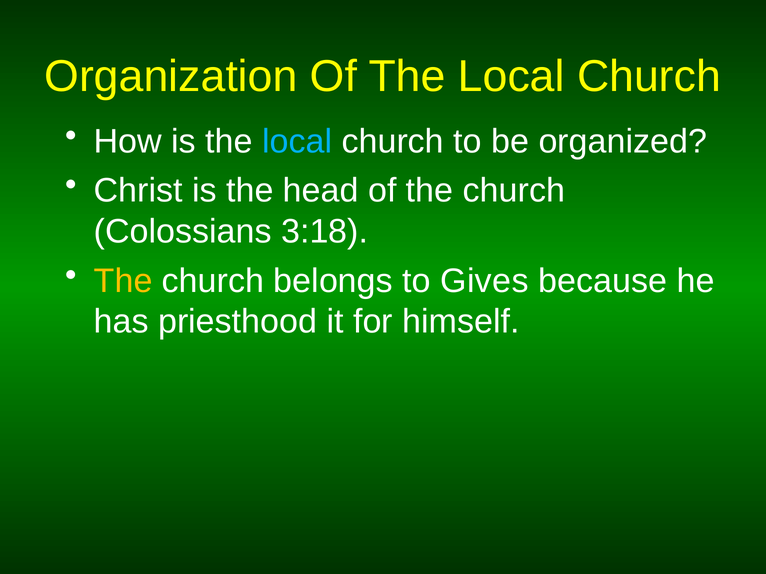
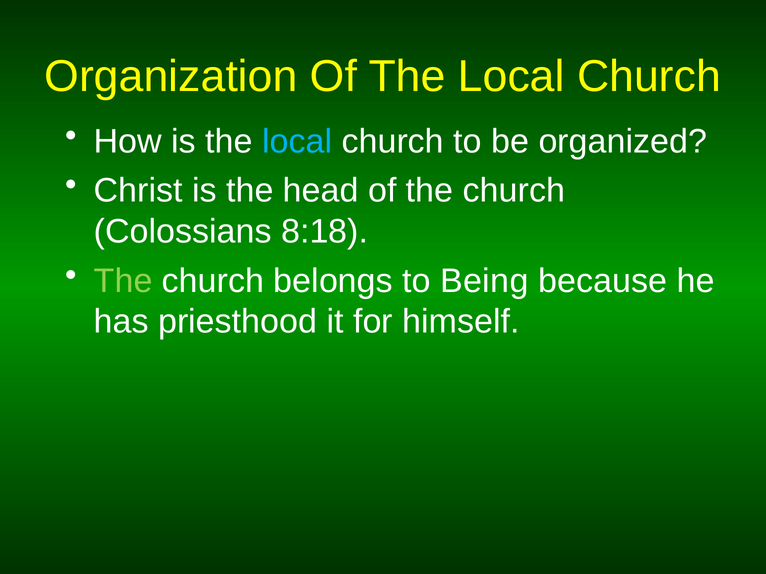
3:18: 3:18 -> 8:18 (325, 232)
The colour: yellow -> light green (123, 281)
Gives: Gives -> Being (484, 281)
